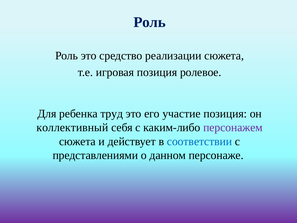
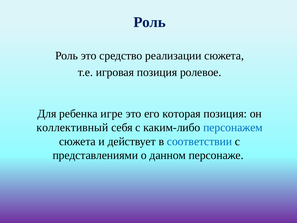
труд: труд -> игре (112, 114)
участие: участие -> которая (182, 114)
персонажем colour: purple -> blue (233, 127)
